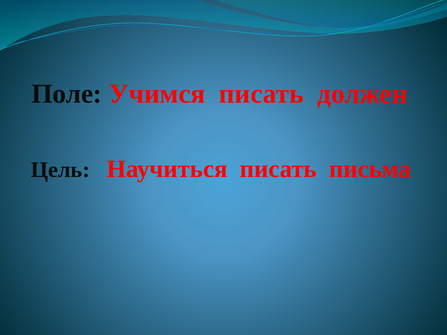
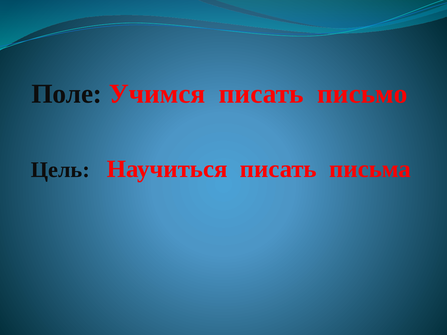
должен: должен -> письмо (362, 94)
